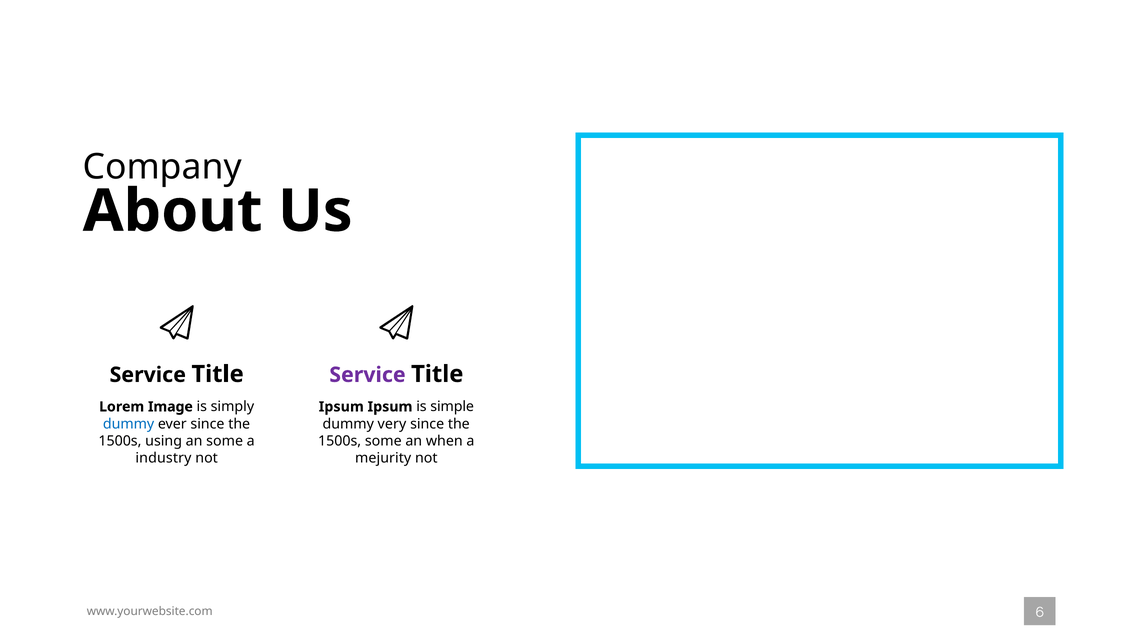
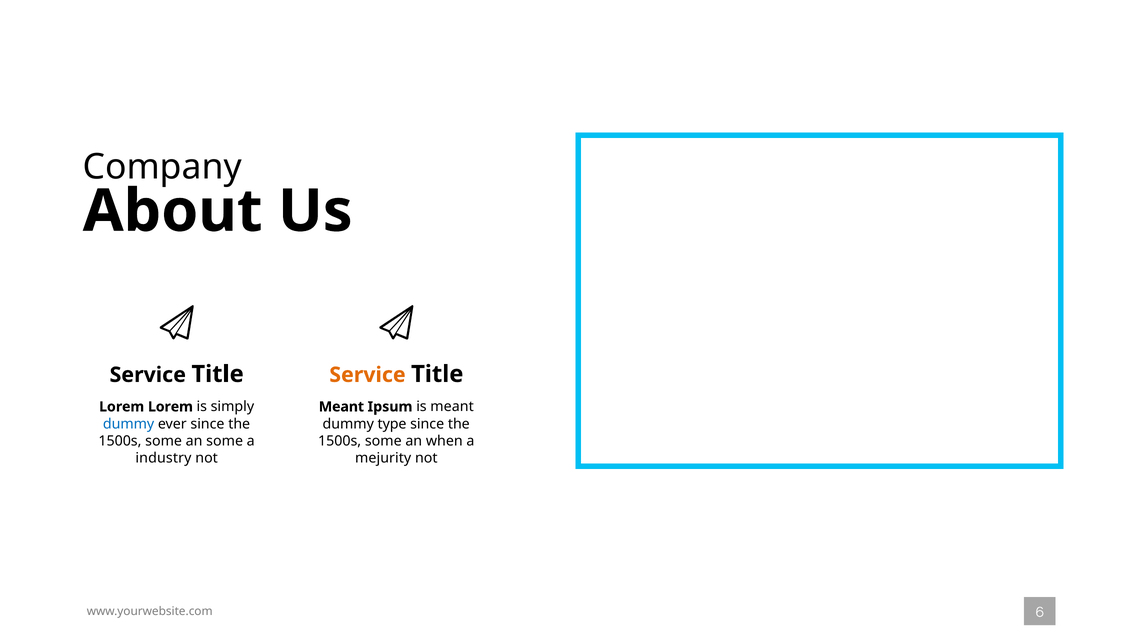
Service colour: purple -> orange (367, 375)
Lorem Image: Image -> Lorem (170, 407)
Ipsum: Ipsum -> Meant (341, 407)
is simple: simple -> meant (452, 407)
very: very -> type (392, 424)
using: using -> some (164, 441)
